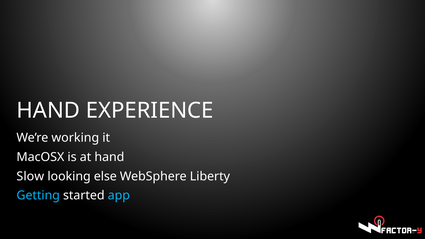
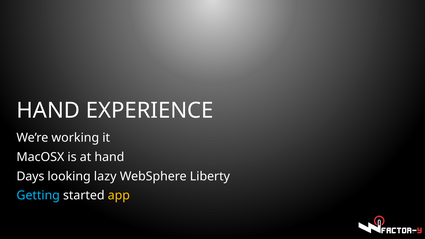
Slow: Slow -> Days (30, 176)
else: else -> lazy (105, 176)
app colour: light blue -> yellow (119, 196)
